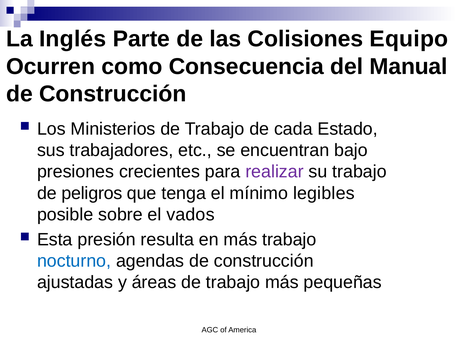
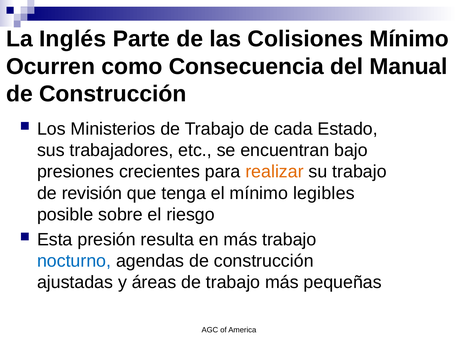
Colisiones Equipo: Equipo -> Mínimo (409, 39)
realizar colour: purple -> orange (275, 171)
peligros: peligros -> revisión (92, 193)
vados: vados -> riesgo (191, 214)
